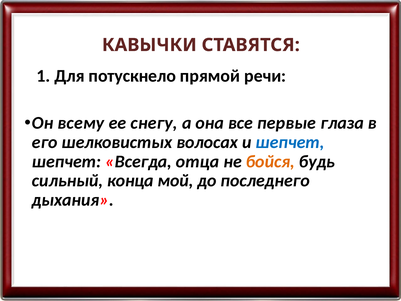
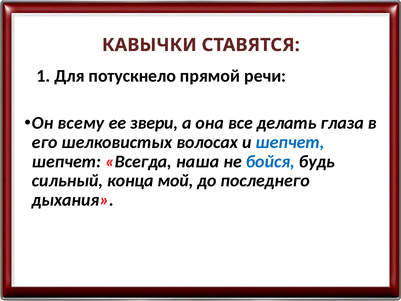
снегу: снегу -> звери (154, 123)
первые: первые -> делать (287, 123)
отца: отца -> наша (198, 161)
бойся colour: orange -> blue (270, 161)
